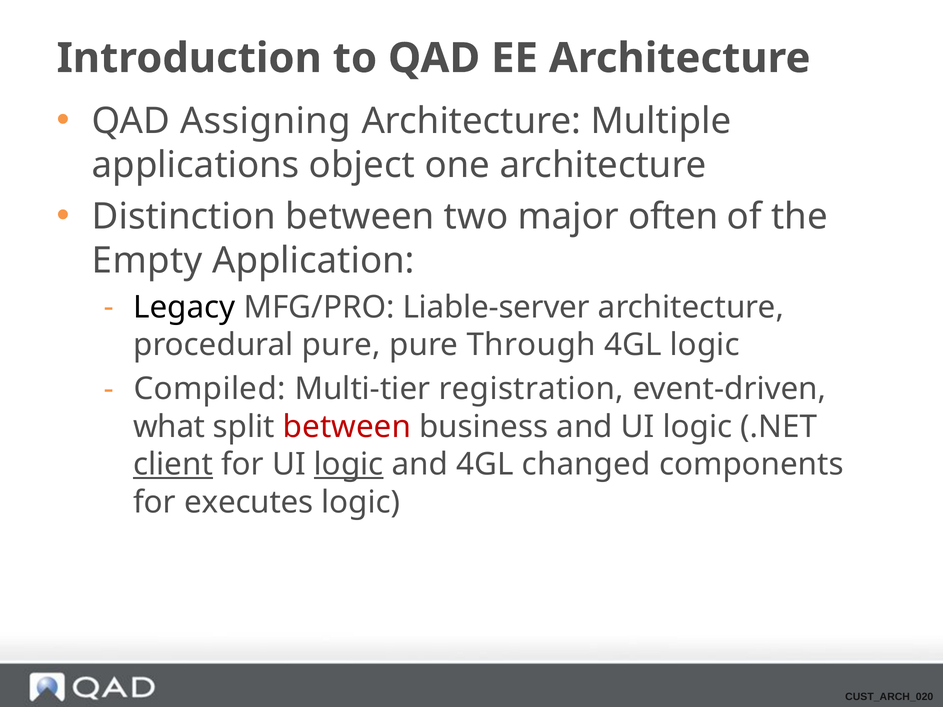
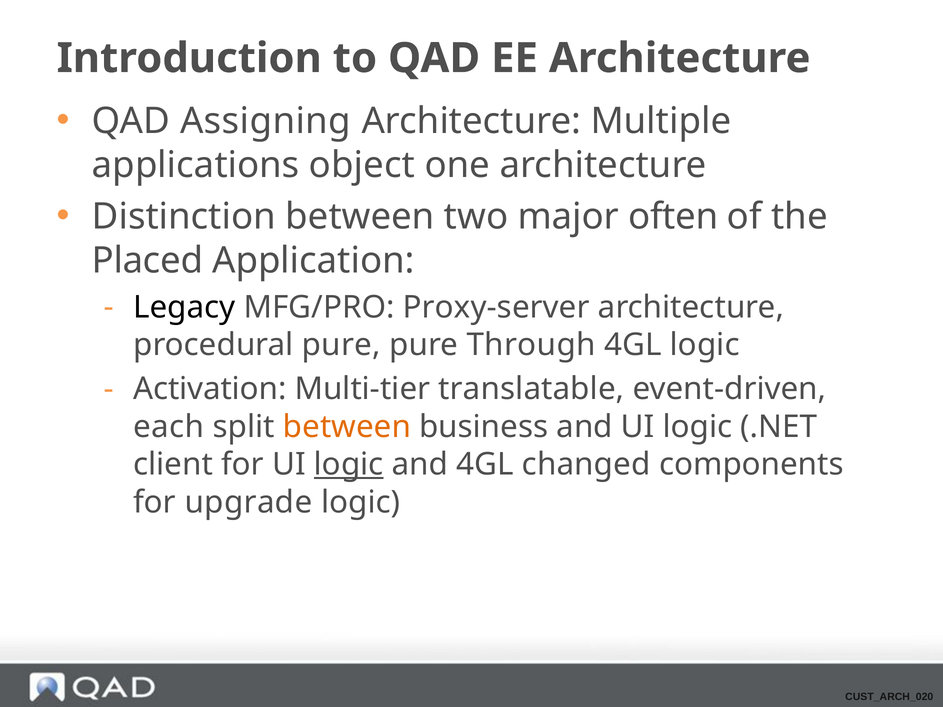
Empty: Empty -> Placed (147, 261)
Liable-server: Liable-server -> Proxy-server (496, 307)
Compiled: Compiled -> Activation (210, 389)
registration: registration -> translatable (531, 389)
what: what -> each (169, 427)
between colour: red -> orange (347, 427)
client underline: present -> none (173, 465)
executes: executes -> upgrade (249, 502)
